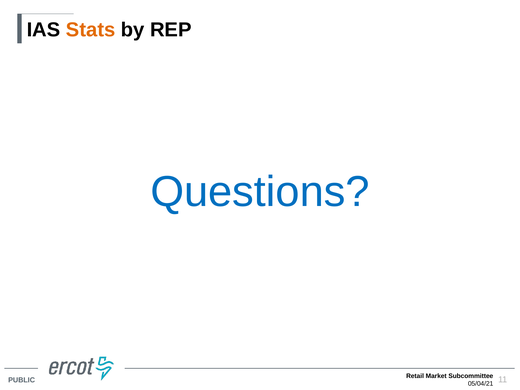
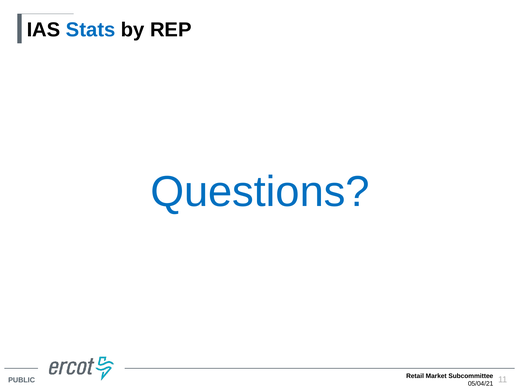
Stats colour: orange -> blue (91, 30)
